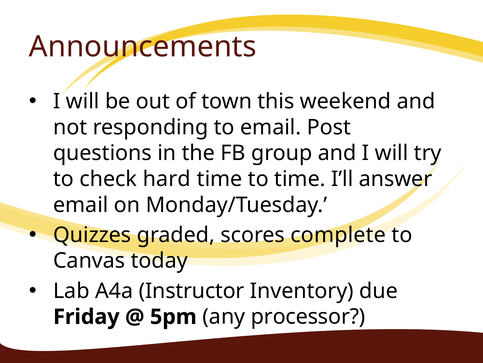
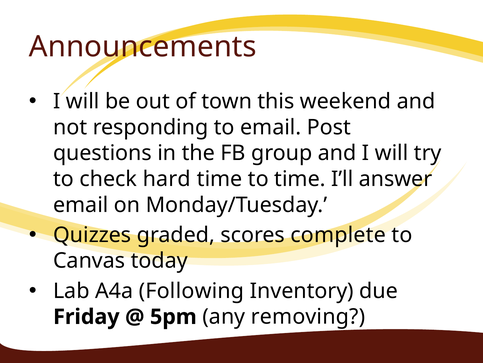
Instructor: Instructor -> Following (191, 290)
processor: processor -> removing (308, 316)
